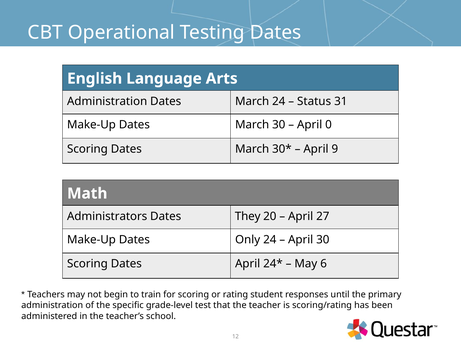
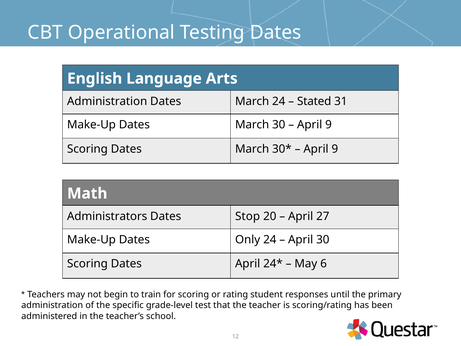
Status: Status -> Stated (314, 101)
0: 0 -> 9 (328, 125)
They: They -> Stop (248, 216)
